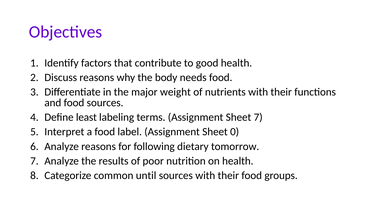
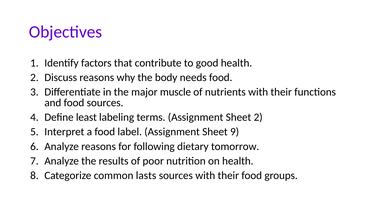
weight: weight -> muscle (176, 92)
Sheet 7: 7 -> 2 (258, 117)
0: 0 -> 9 (235, 132)
until: until -> lasts (146, 175)
